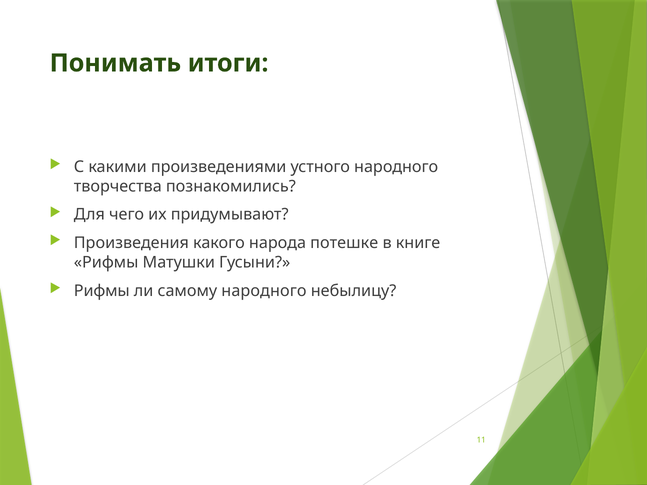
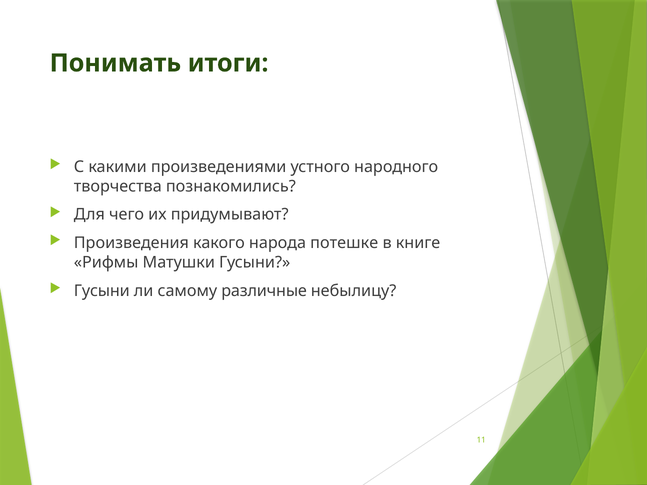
Рифмы: Рифмы -> Гусыни (102, 291)
самому народного: народного -> различные (264, 291)
